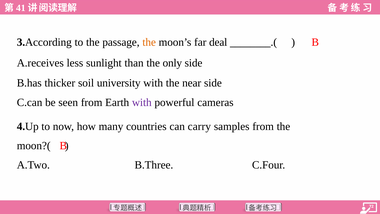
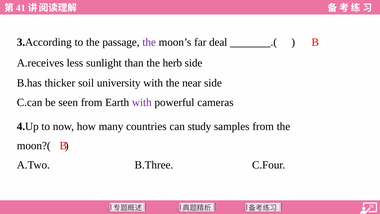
the colour: orange -> purple (149, 42)
only: only -> herb (172, 63)
carry: carry -> study (199, 126)
